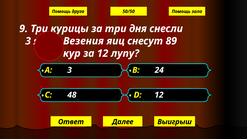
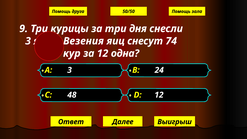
89: 89 -> 74 (171, 41)
лупу: лупу -> одна (125, 53)
